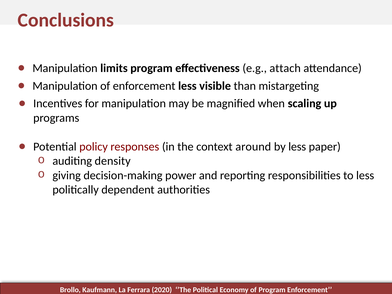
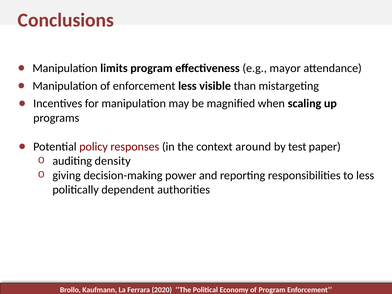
attach: attach -> mayor (285, 68)
by less: less -> test (297, 147)
